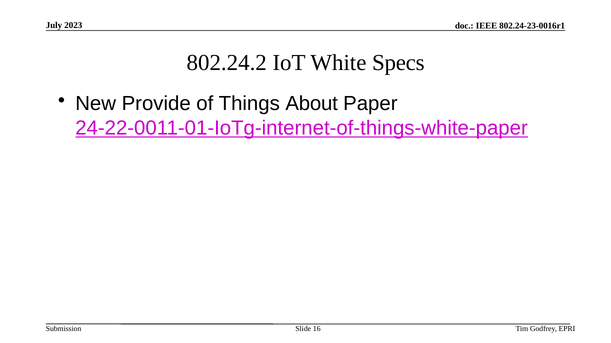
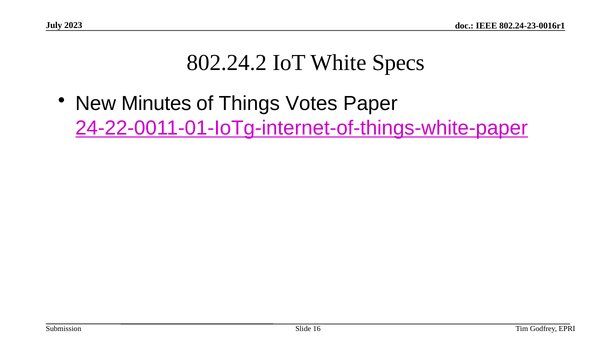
Provide: Provide -> Minutes (156, 104)
About: About -> Votes (312, 104)
